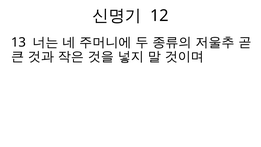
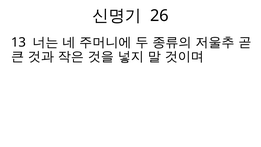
12: 12 -> 26 (159, 16)
